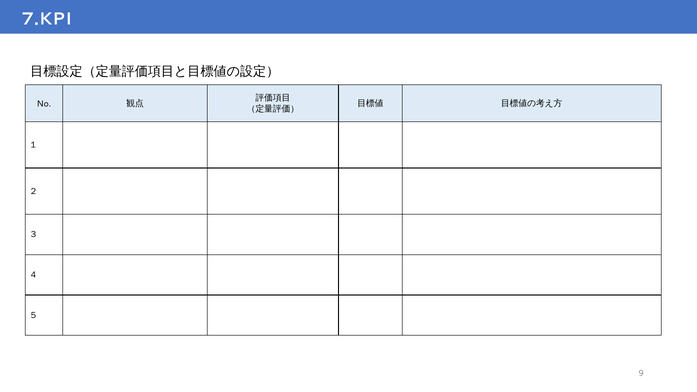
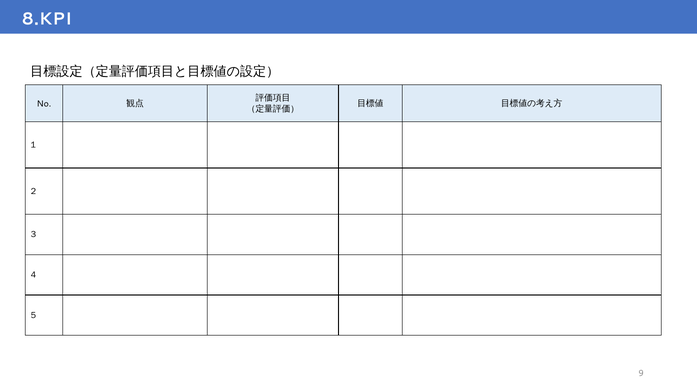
7.KPI: 7.KPI -> 8.KPI (47, 19)
